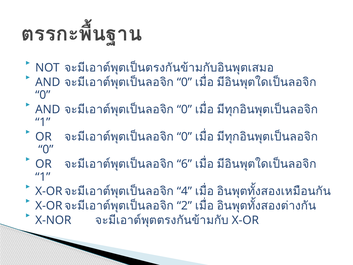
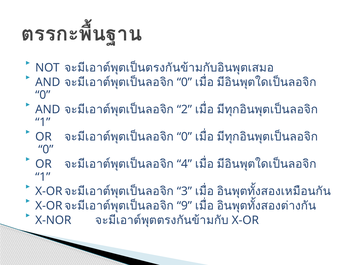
0: 0 -> 2 (186, 109)
6: 6 -> 4 (186, 164)
4: 4 -> 3 (186, 191)
2: 2 -> 9 (186, 206)
